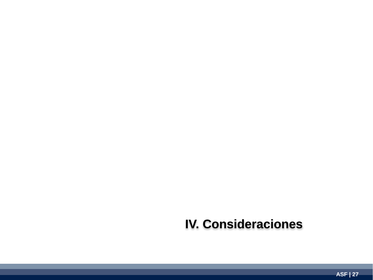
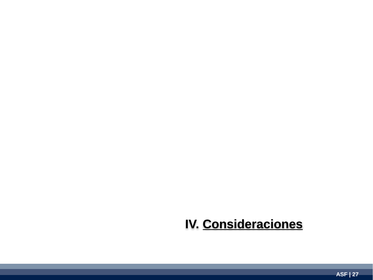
Consideraciones underline: none -> present (253, 224)
